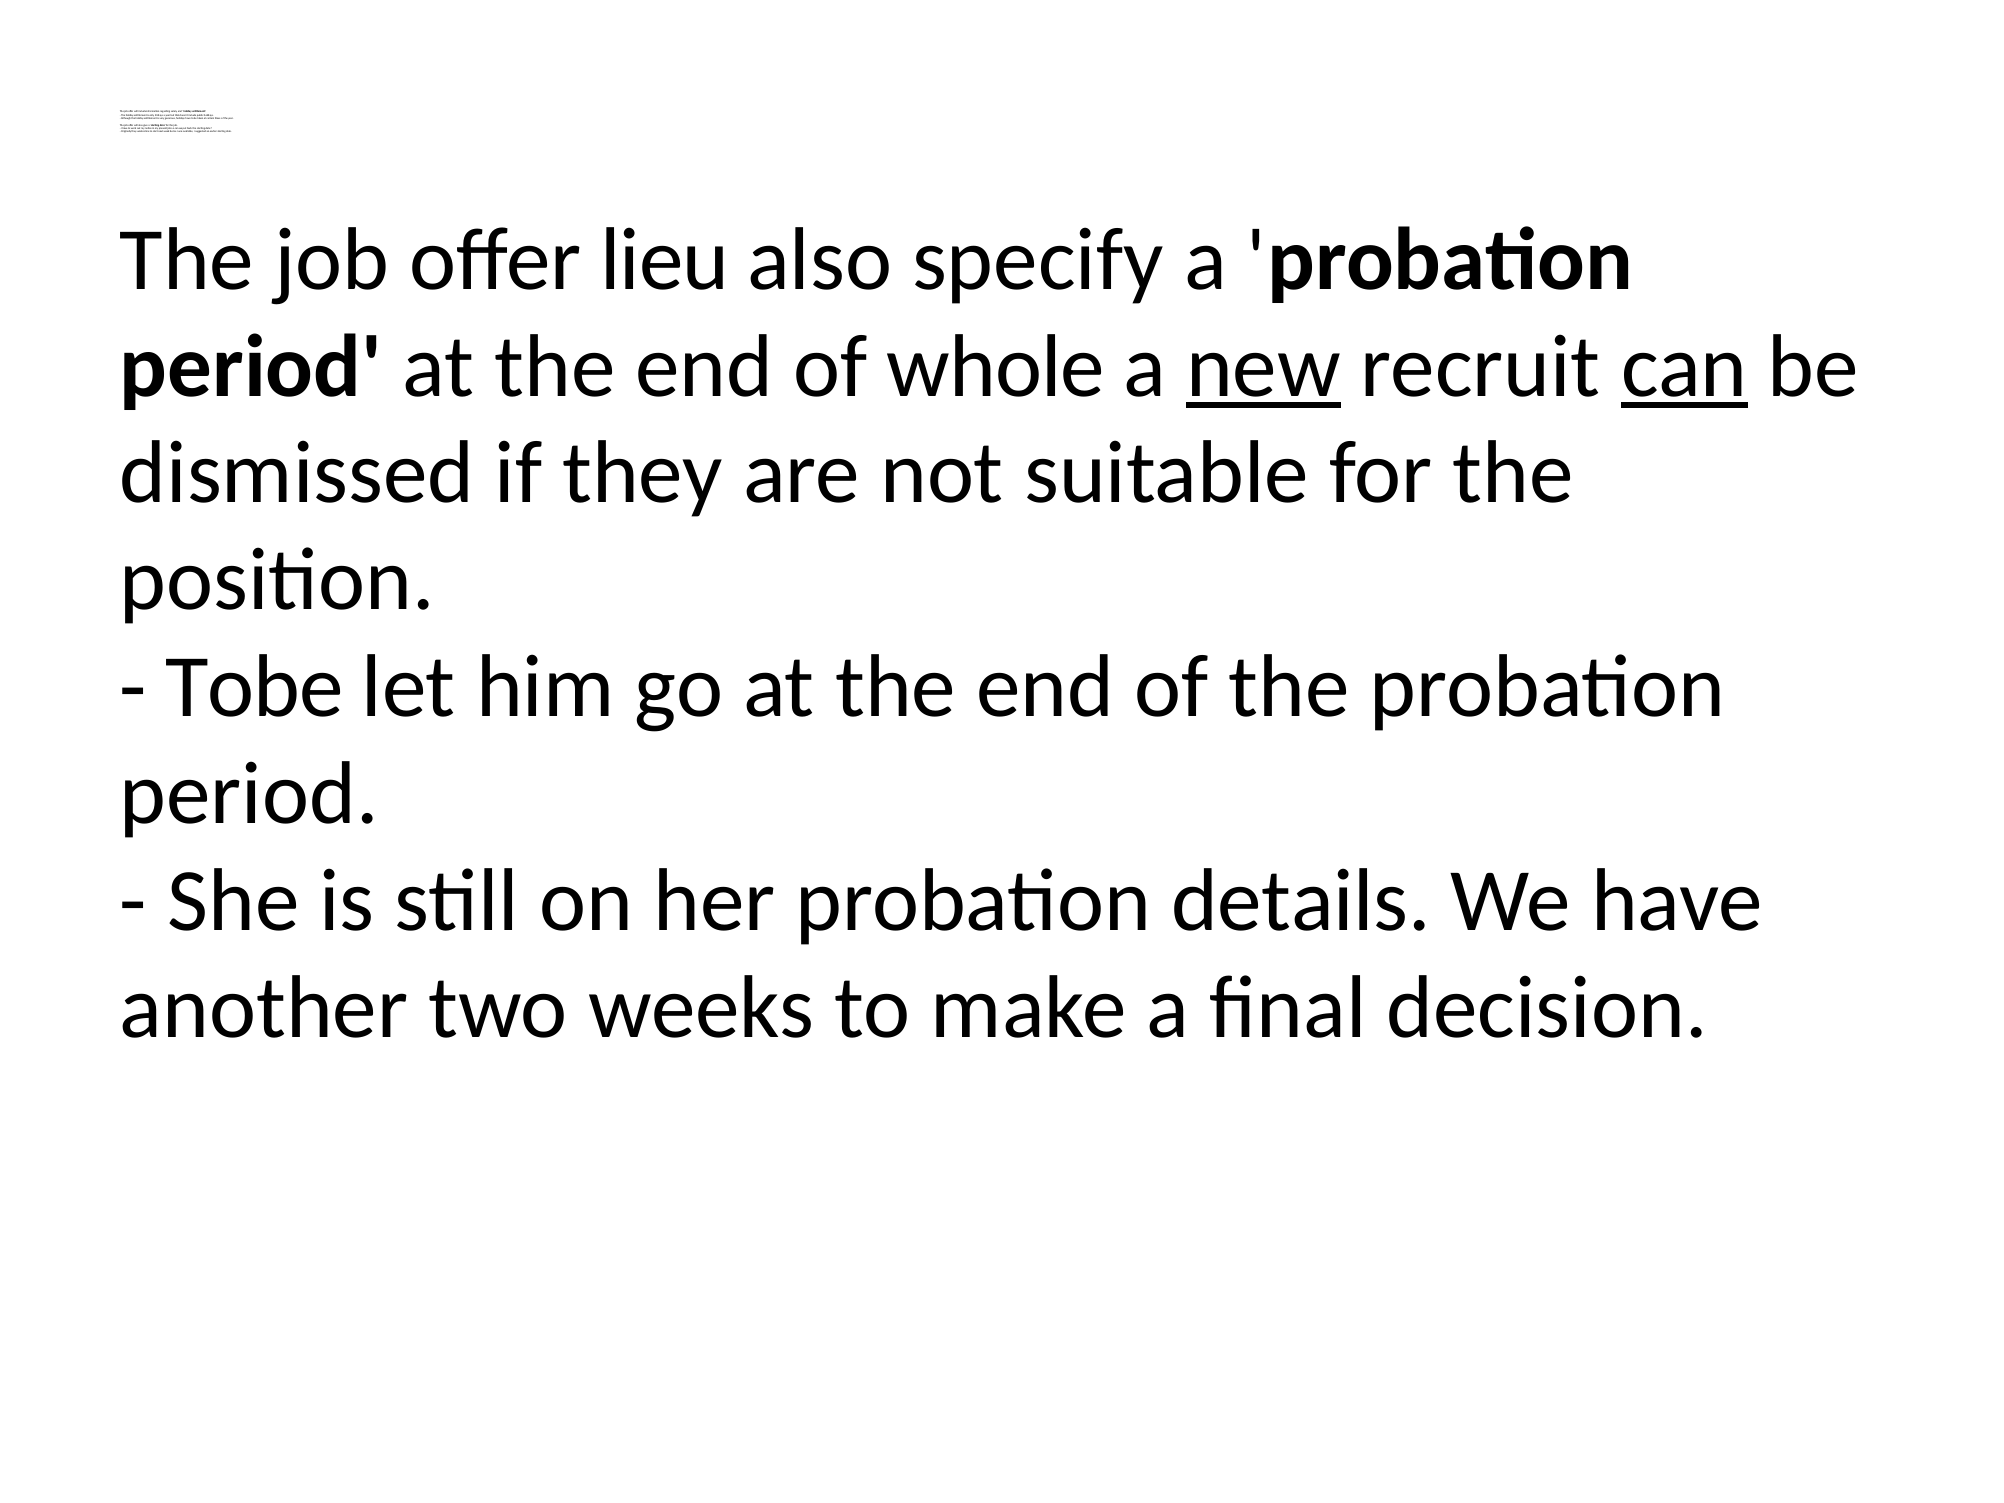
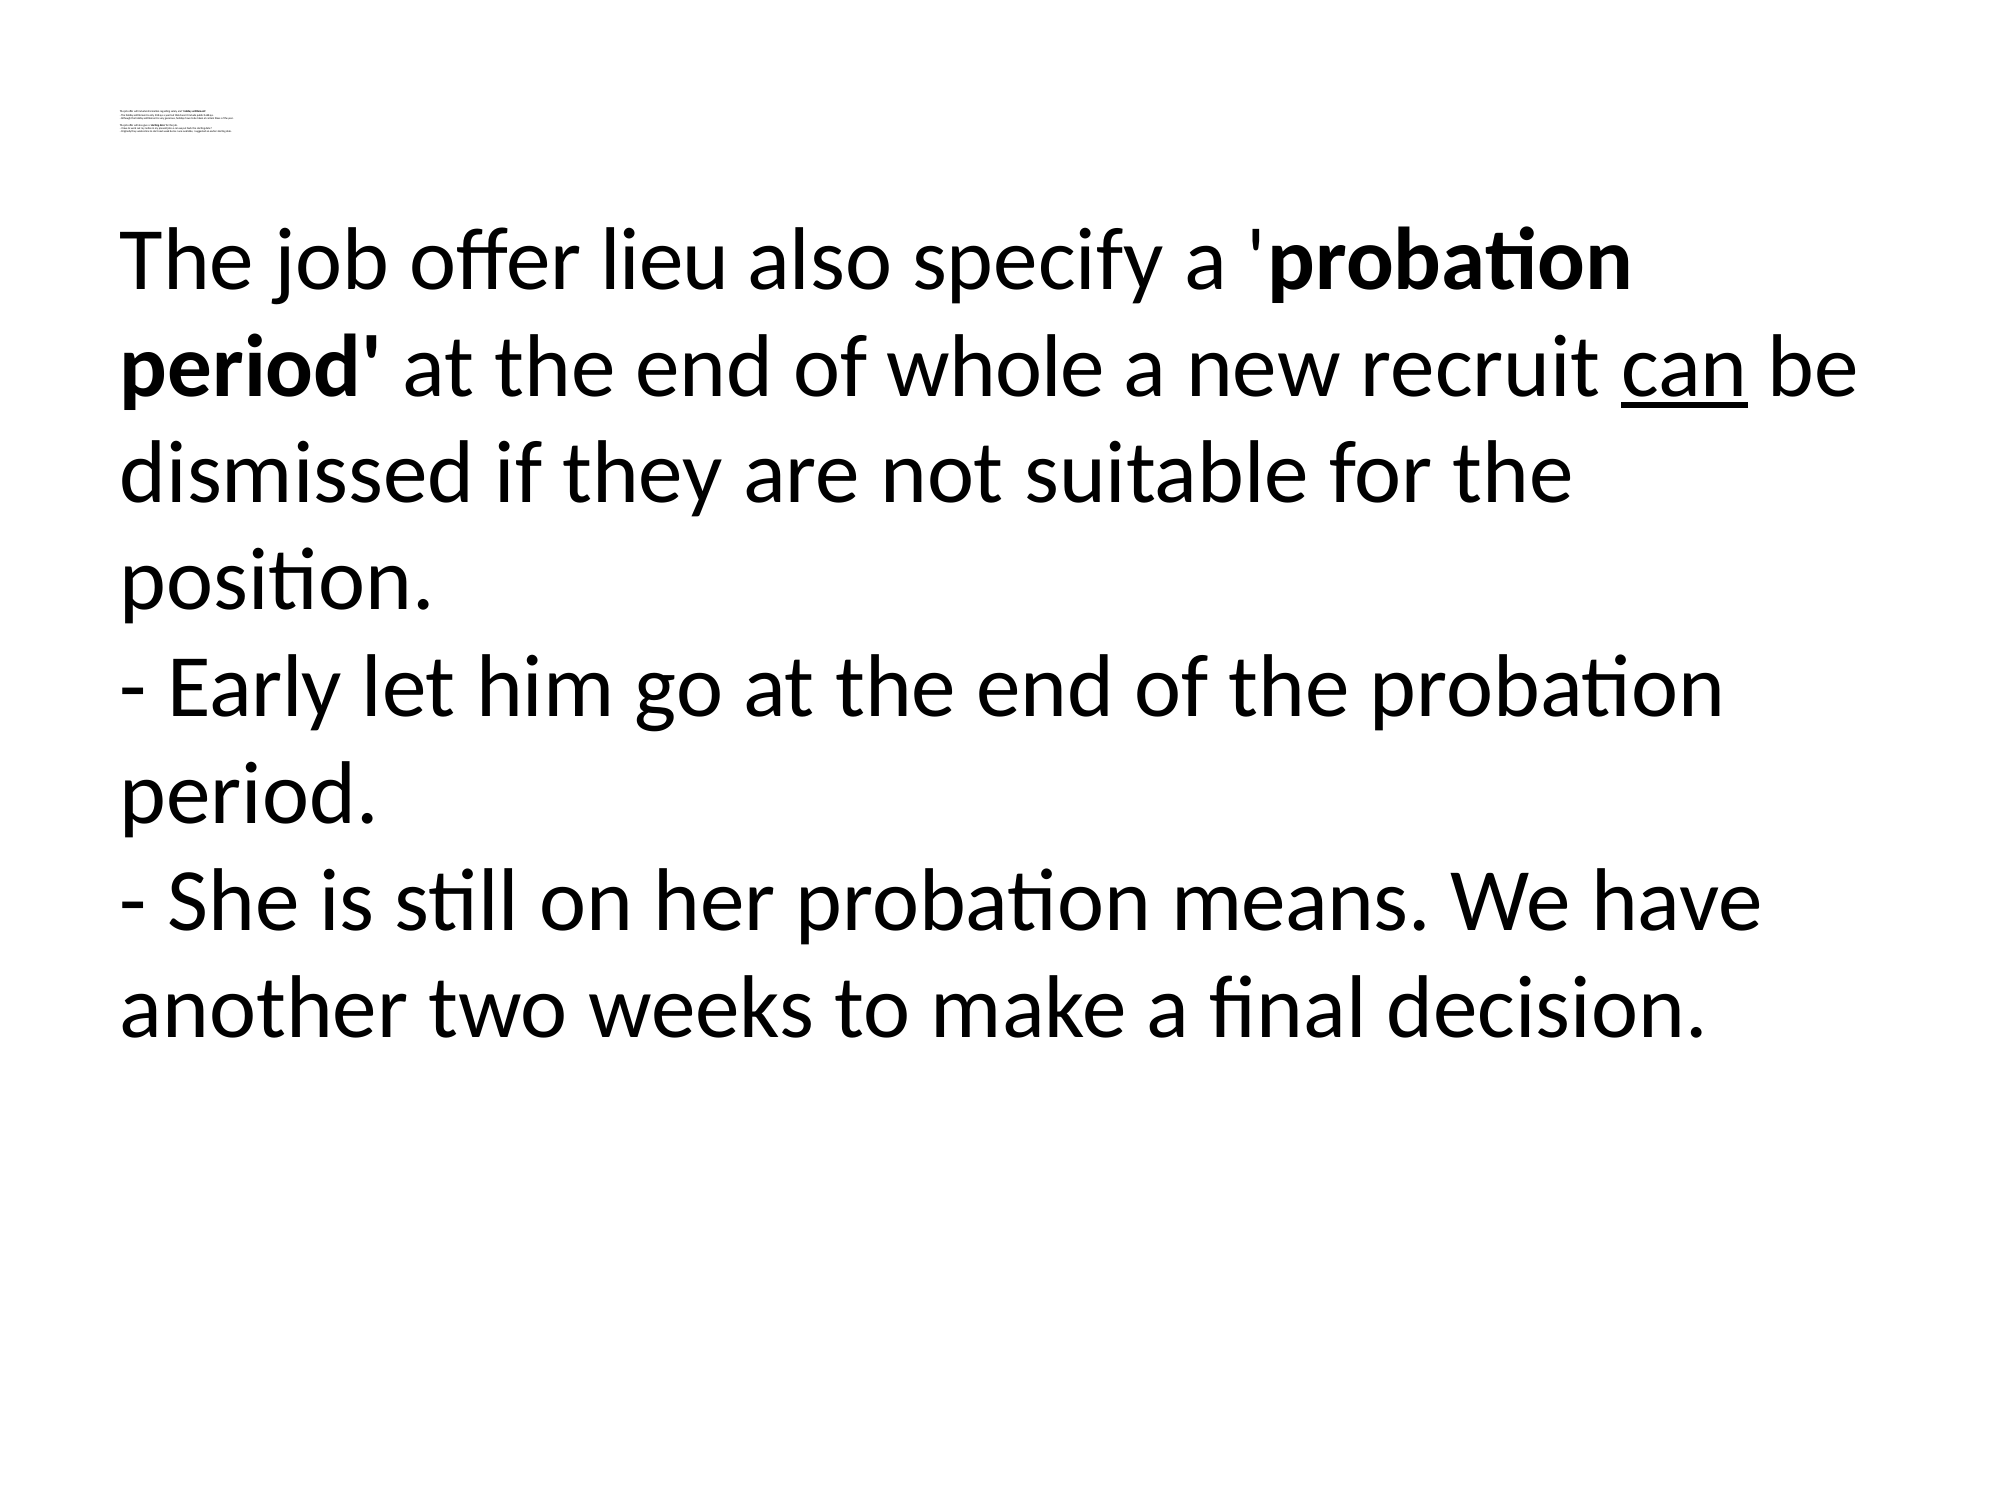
new underline: present -> none (1264, 367)
Tobe: Tobe -> Early (255, 687)
details: details -> means (1301, 901)
